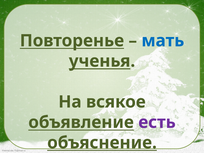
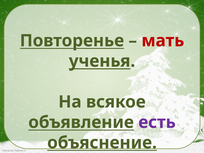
мать colour: blue -> red (163, 41)
